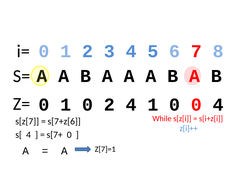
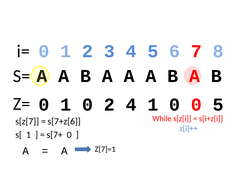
0 4: 4 -> 5 (218, 104)
s[ 4: 4 -> 1 (29, 134)
